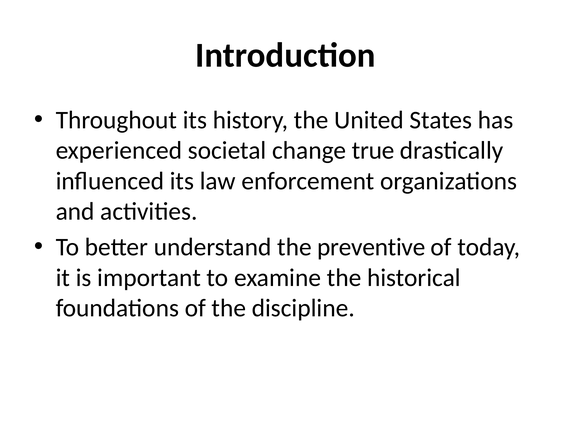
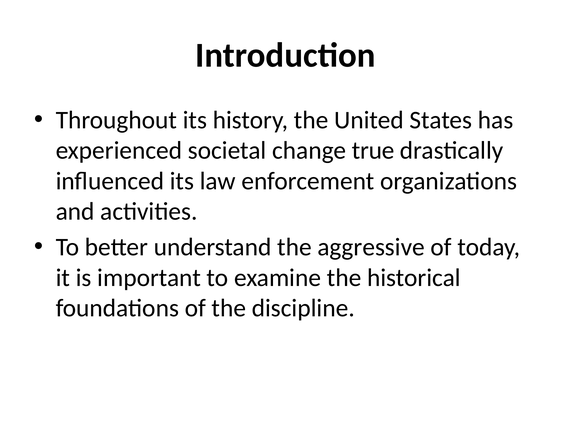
preventive: preventive -> aggressive (371, 247)
